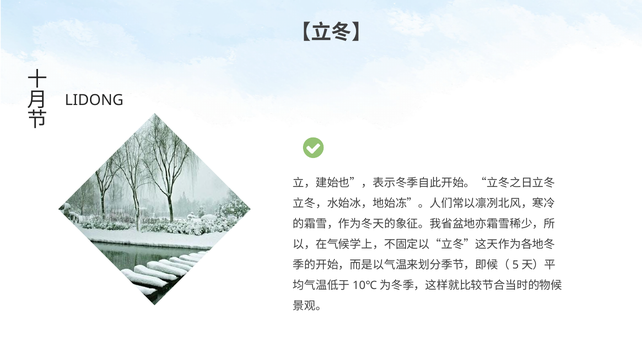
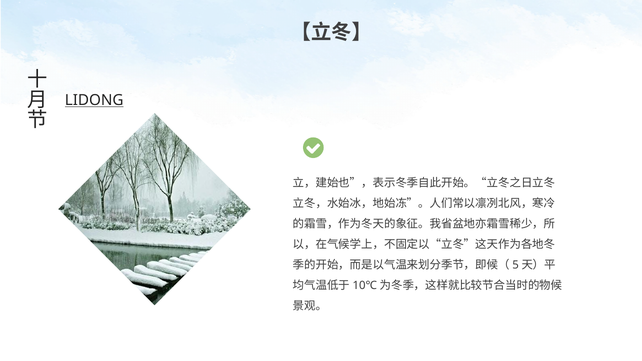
LIDONG underline: none -> present (94, 100)
